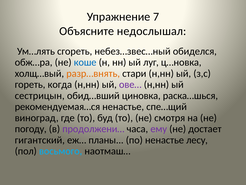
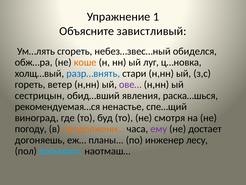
7: 7 -> 1 (156, 17)
недослышал: недослышал -> завистливый (152, 31)
коше colour: blue -> orange (85, 62)
разр…внять colour: orange -> blue (93, 73)
когда: когда -> ветер (60, 84)
циновка: циновка -> явления (141, 95)
продолжени… colour: purple -> orange (93, 129)
гигантский: гигантский -> догоняешь (40, 140)
по ненастье: ненастье -> инженер (164, 140)
